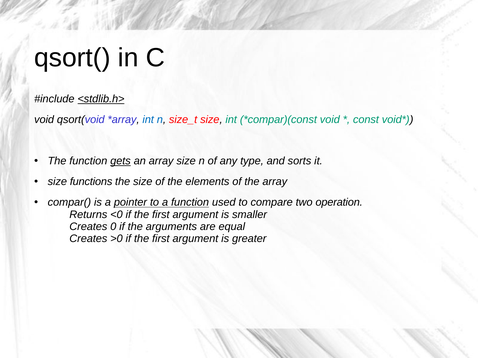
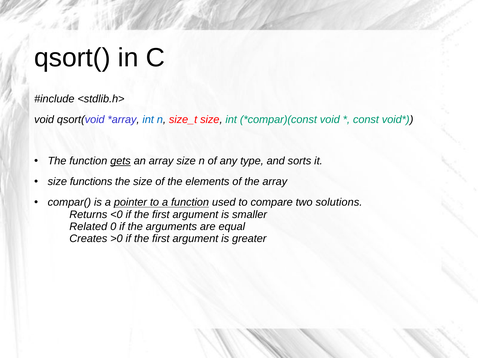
<stdlib.h> underline: present -> none (101, 99)
operation: operation -> solutions (339, 203)
Creates: Creates -> Related (88, 227)
